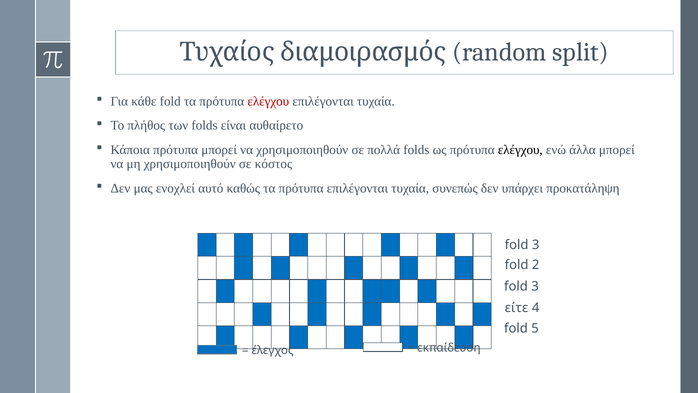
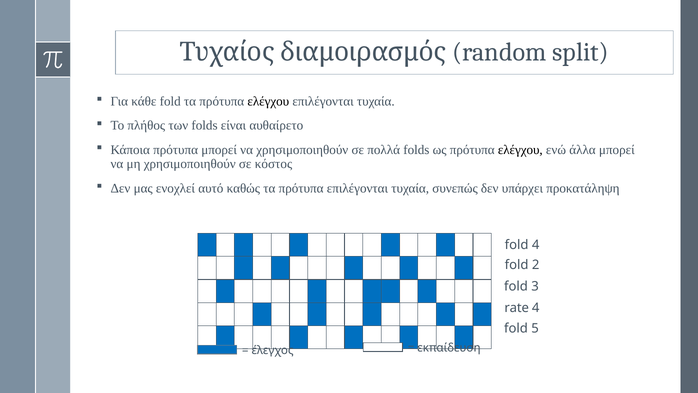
ελέγχου colour: red -> black (268, 101)
3: 3 -> 4 (536, 245)
είτε: είτε -> rate (517, 308)
